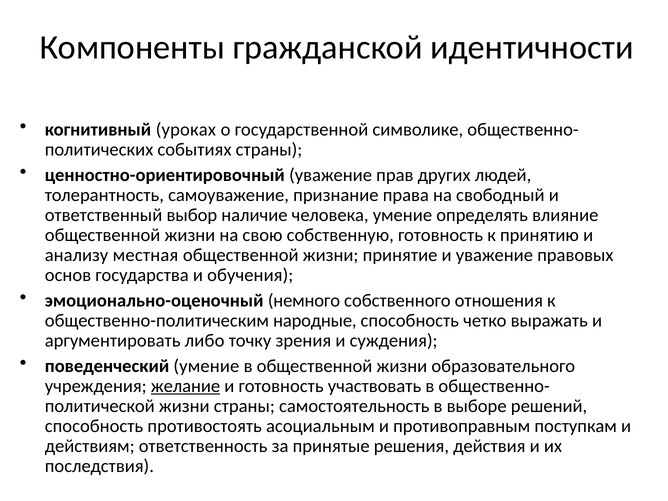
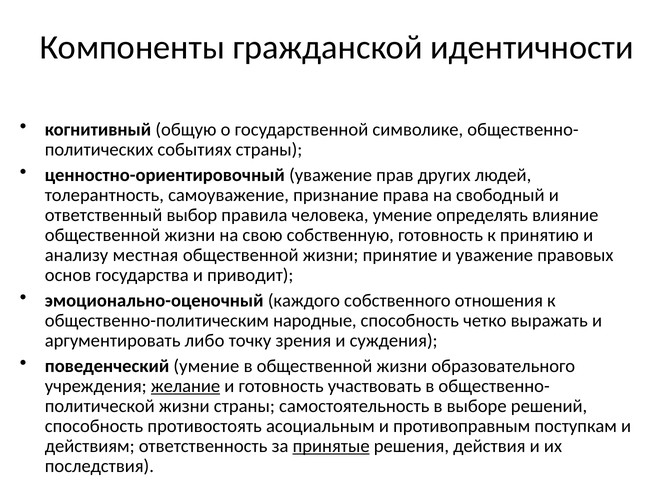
уроках: уроках -> общую (186, 129)
наличие: наличие -> правила (254, 215)
обучения: обучения -> приводит (250, 275)
немного: немного -> каждого (304, 300)
принятые underline: none -> present (331, 446)
